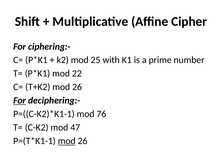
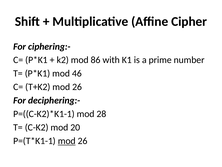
25: 25 -> 86 (96, 60)
22: 22 -> 46 (77, 73)
For underline: present -> none (20, 100)
76: 76 -> 28 (101, 114)
47: 47 -> 20 (75, 127)
